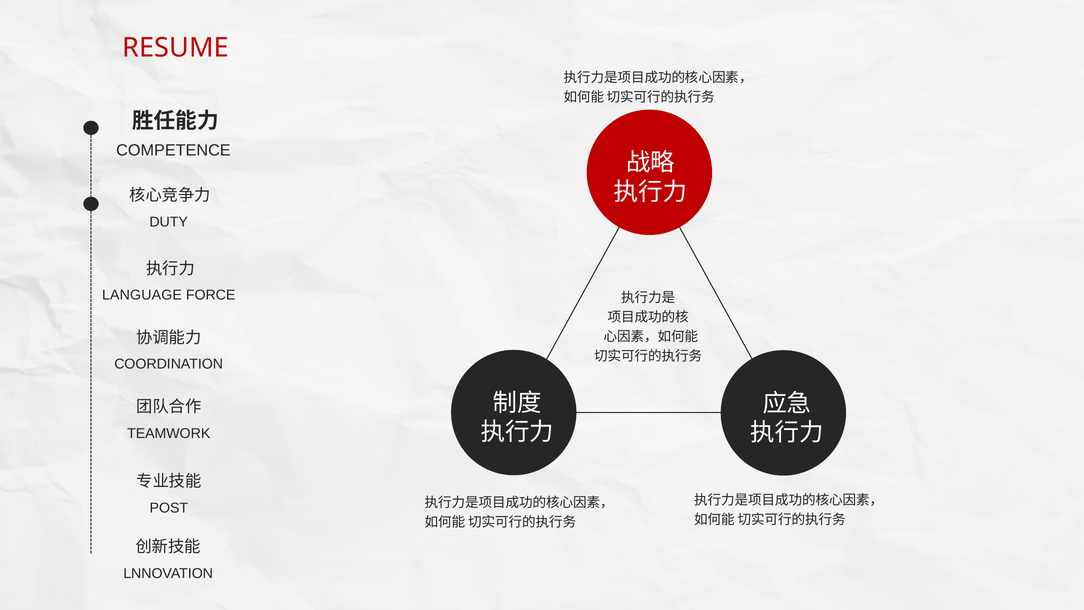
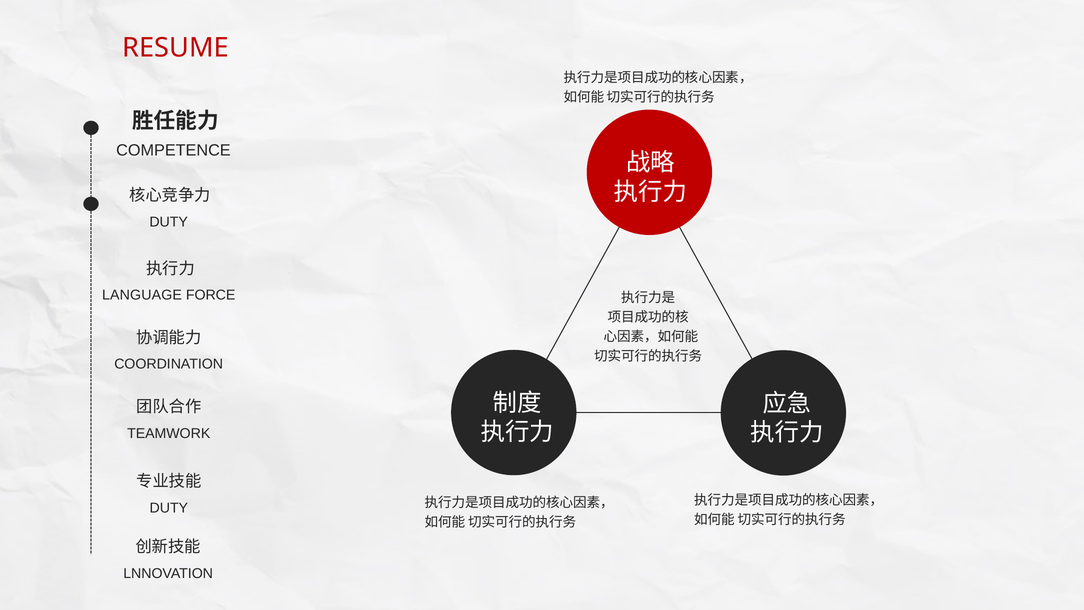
POST: POST -> DUTY (169, 508)
